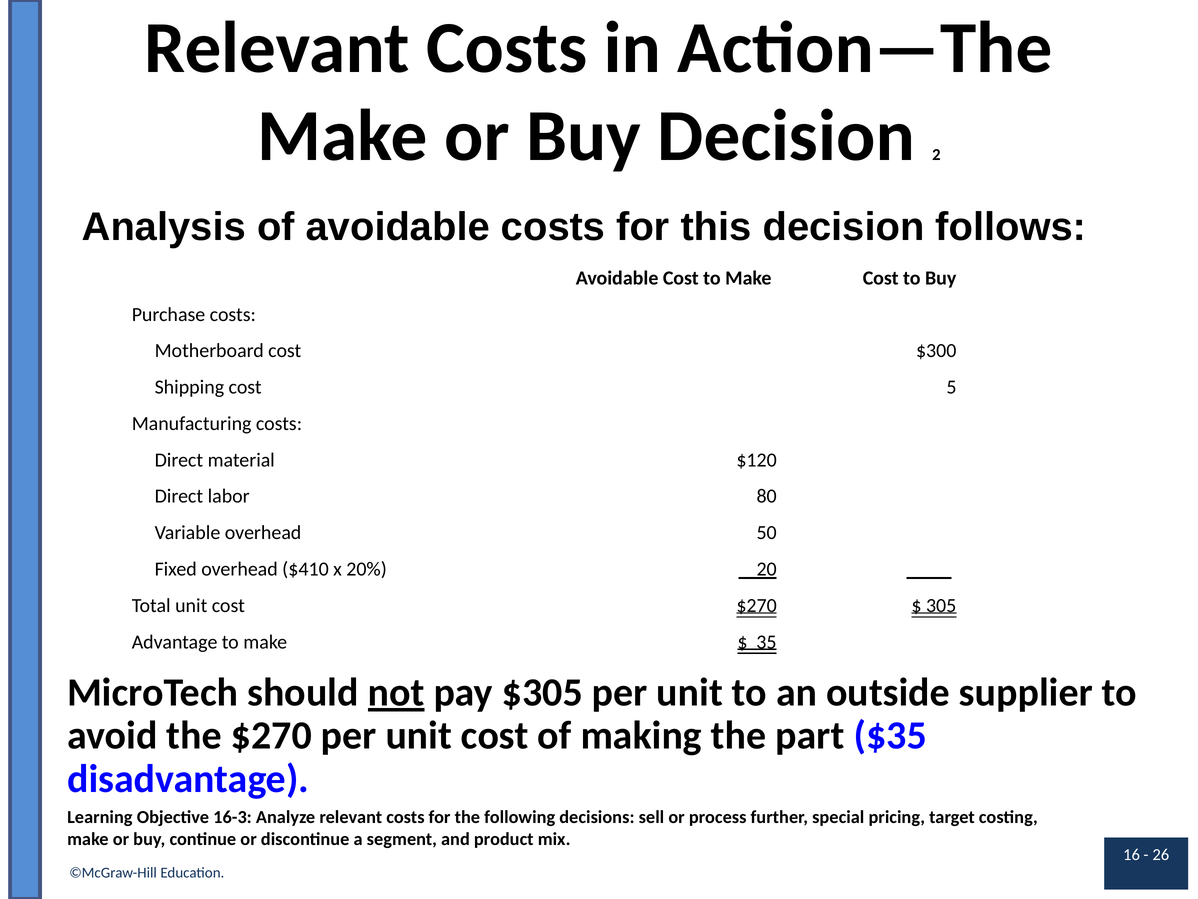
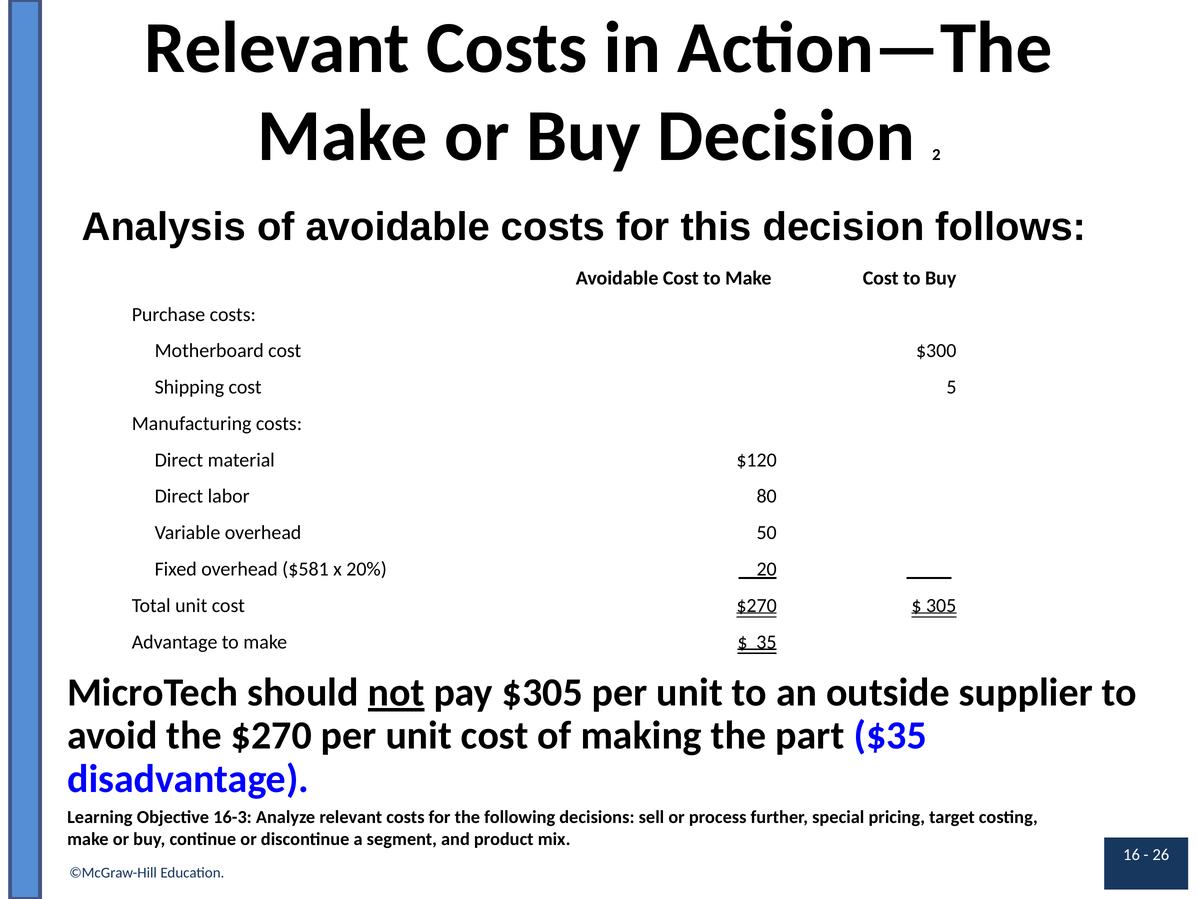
$410: $410 -> $581 (305, 569)
